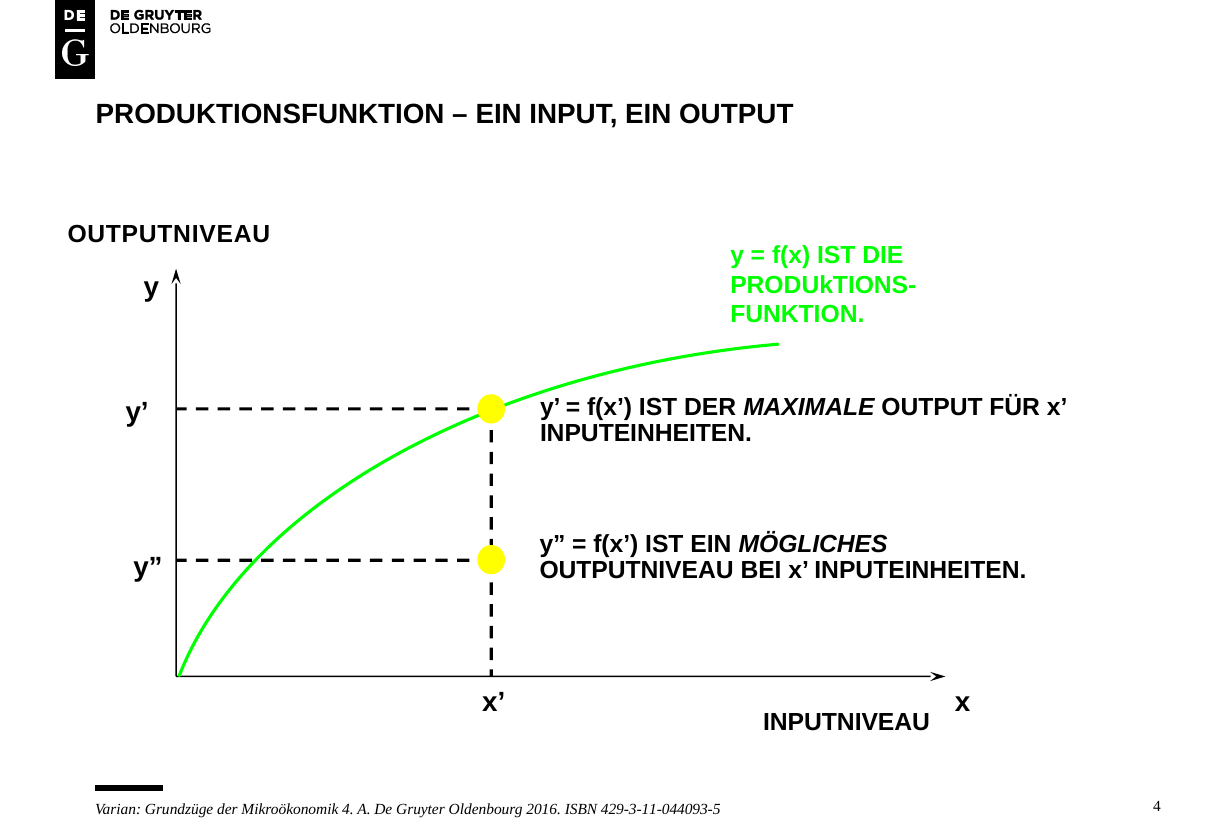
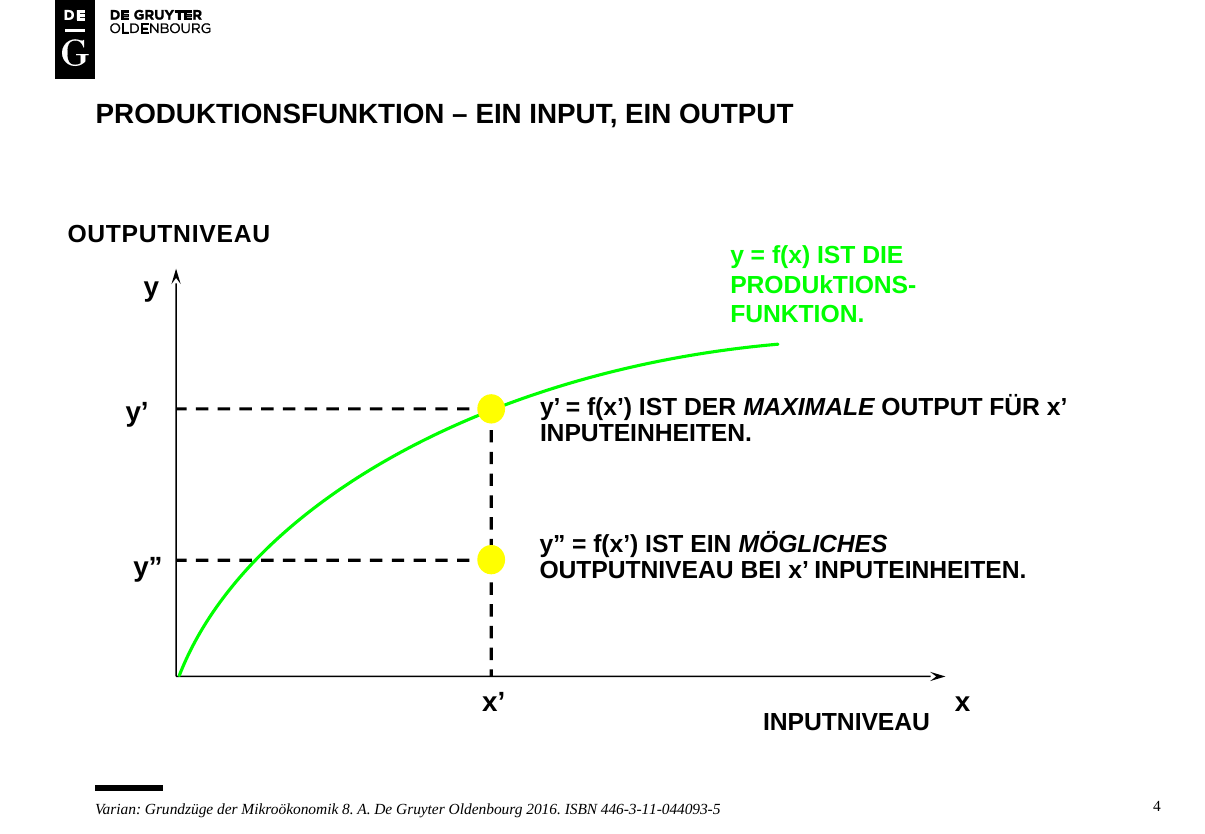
Mikroökonomik 4: 4 -> 8 (348, 809)
429-3-11-044093-5: 429-3-11-044093-5 -> 446-3-11-044093-5 (661, 809)
